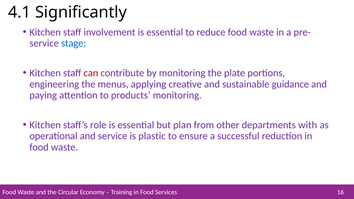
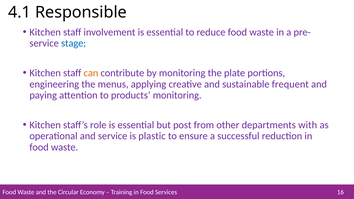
Significantly: Significantly -> Responsible (81, 12)
can colour: red -> orange (91, 73)
guidance: guidance -> frequent (290, 84)
plan: plan -> post (182, 125)
